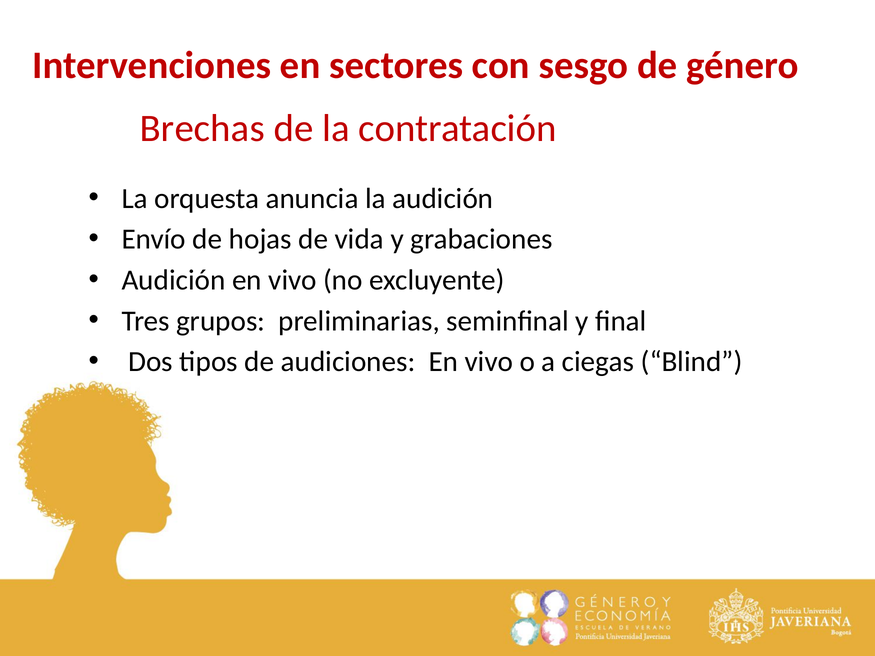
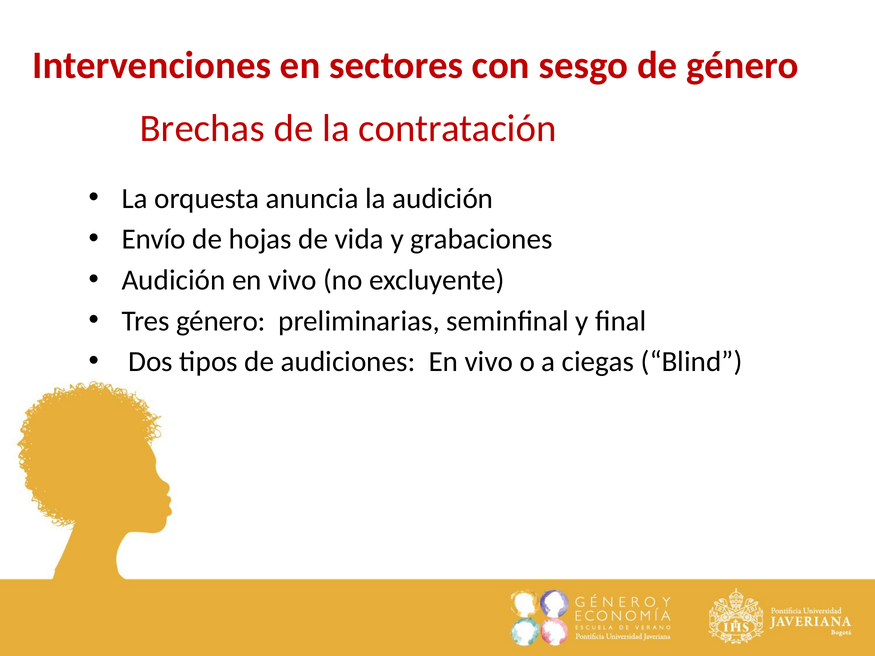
Tres grupos: grupos -> género (221, 321)
